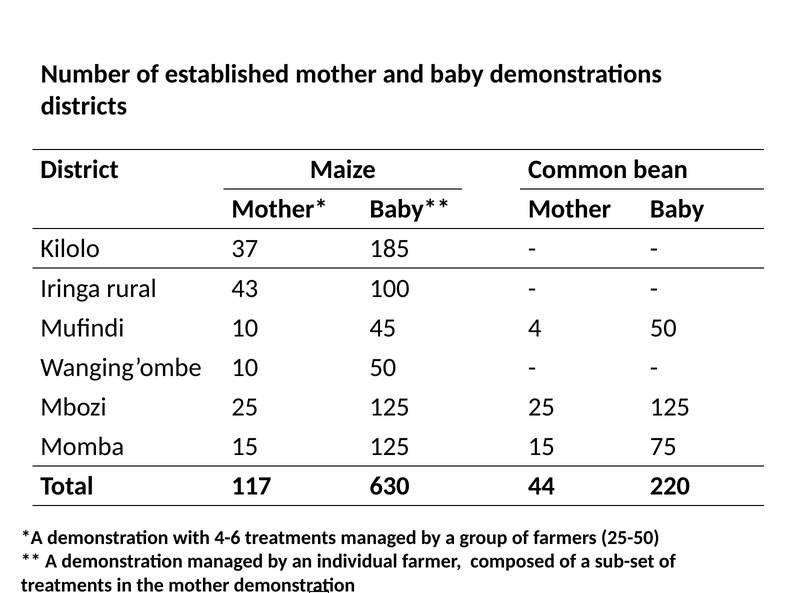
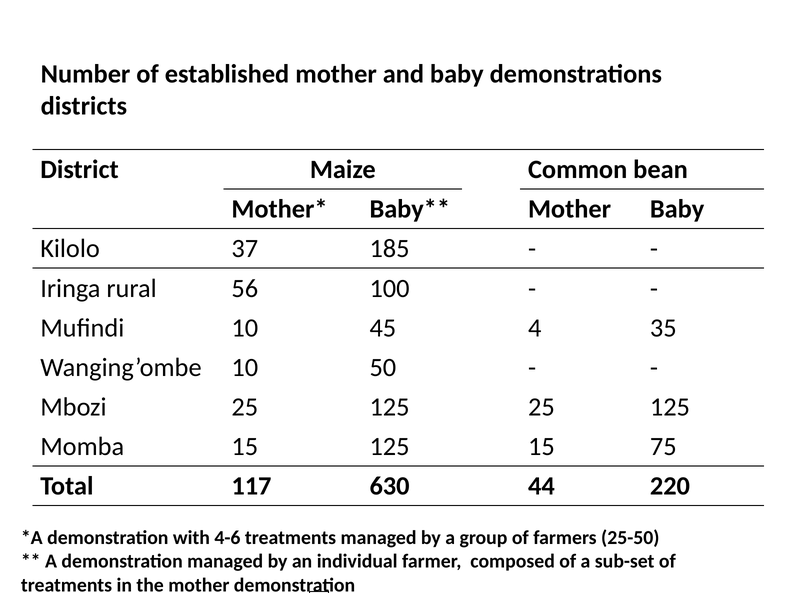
43: 43 -> 56 (245, 288)
4 50: 50 -> 35 (663, 328)
